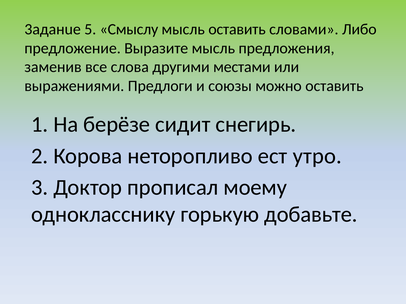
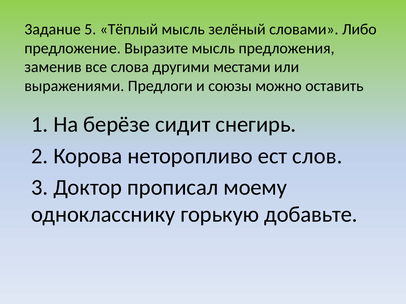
Смыслу: Смыслу -> Тёплый (129, 29)
мысль оставить: оставить -> зелёный (237, 29)
утро: утро -> слов (317, 156)
